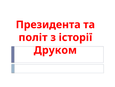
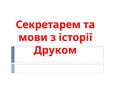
Президента: Президента -> Секретарем (48, 24)
політ: політ -> мови (33, 37)
